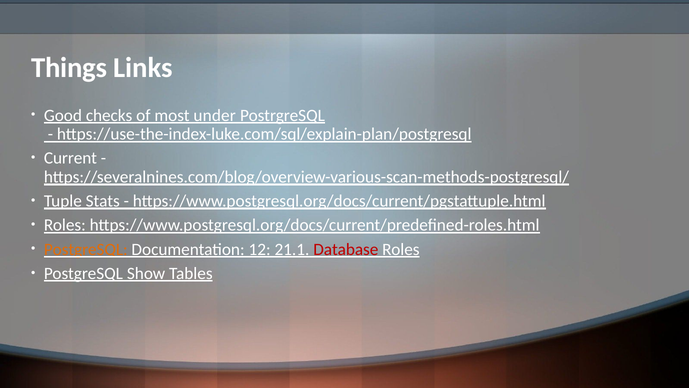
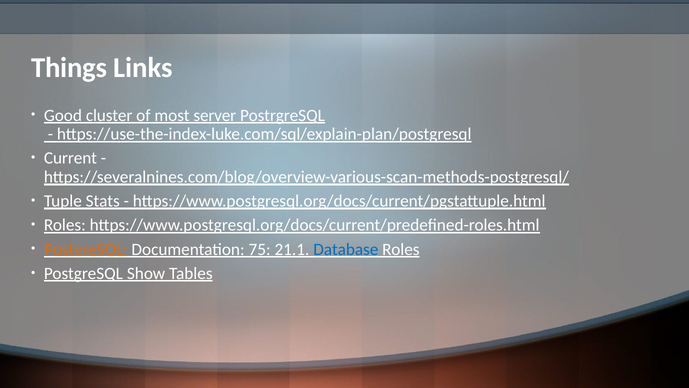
checks: checks -> cluster (109, 115)
under: under -> server (215, 115)
12: 12 -> 75 (260, 249)
Database colour: red -> blue (346, 249)
